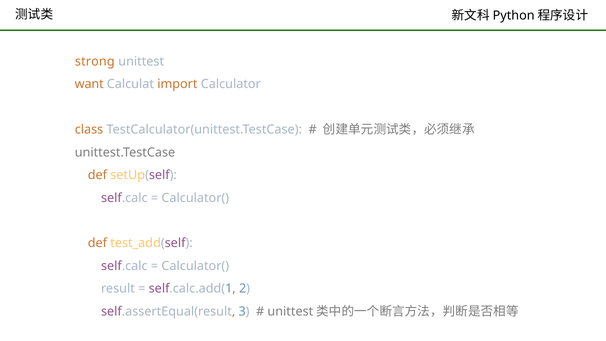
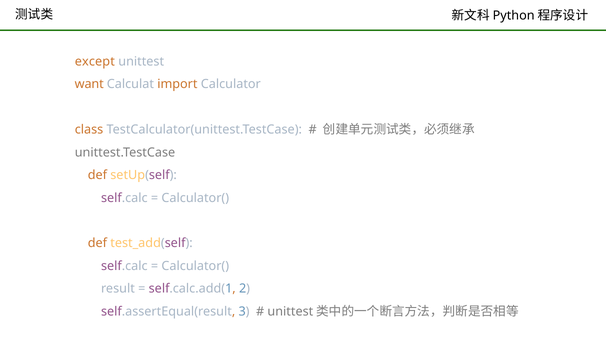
strong: strong -> except (95, 61)
